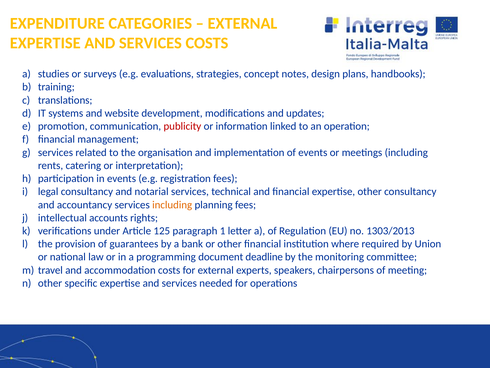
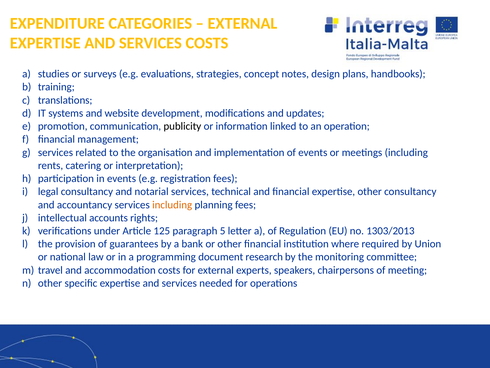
publicity colour: red -> black (182, 126)
1: 1 -> 5 (223, 231)
deadline: deadline -> research (264, 257)
